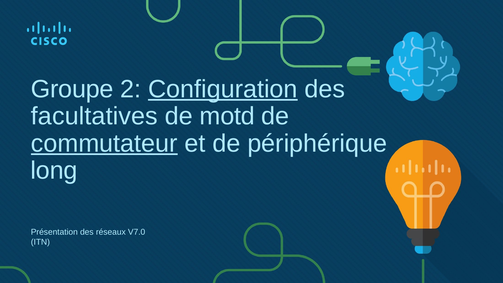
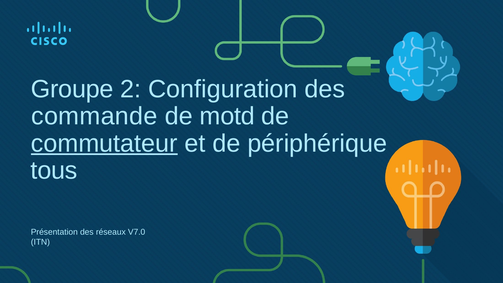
Configuration underline: present -> none (223, 89)
facultatives: facultatives -> commande (94, 116)
long: long -> tous (54, 171)
